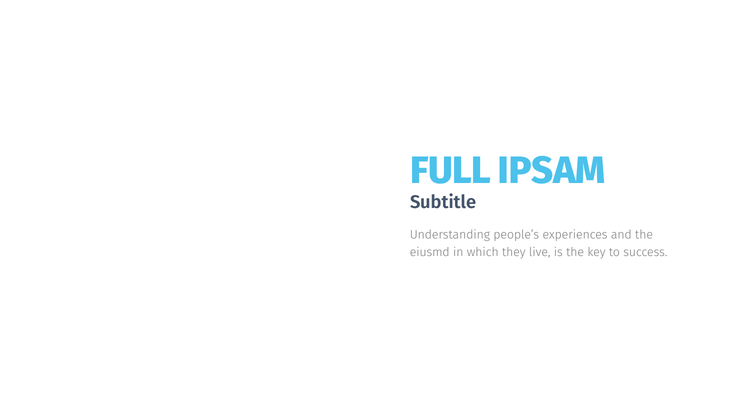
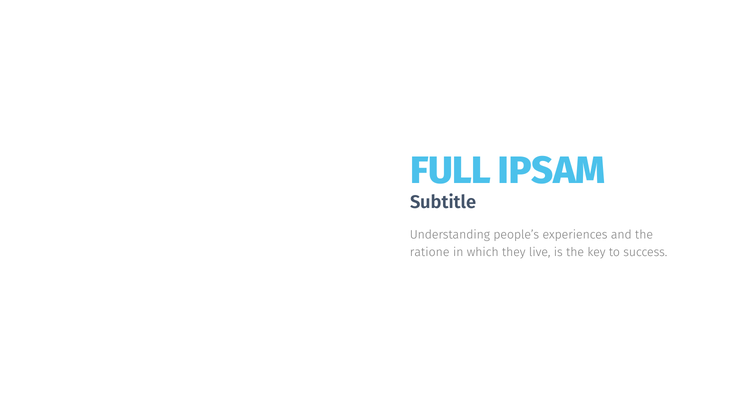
eiusmd: eiusmd -> ratione (430, 252)
